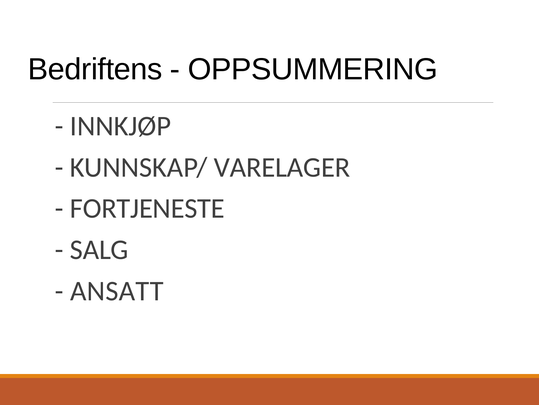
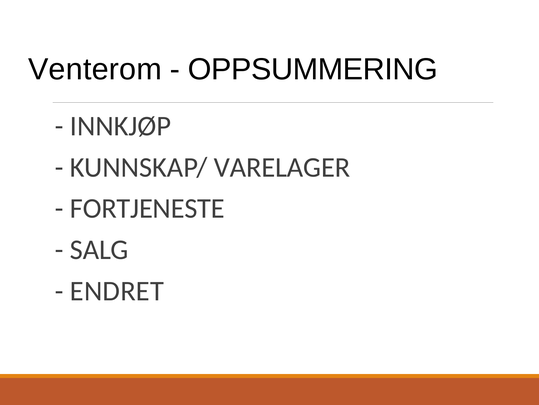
Bedriftens: Bedriftens -> Venterom (95, 69)
ANSATT: ANSATT -> ENDRET (117, 291)
